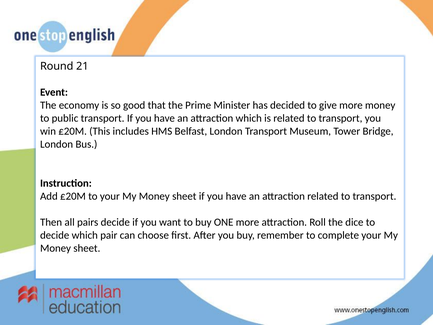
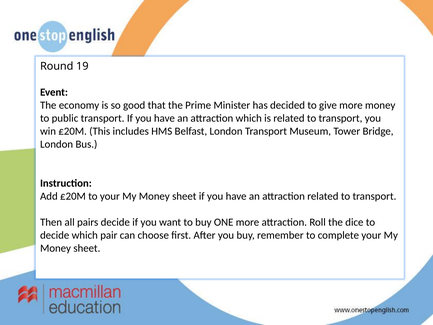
21: 21 -> 19 (82, 66)
